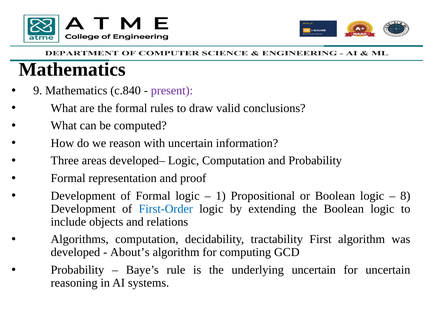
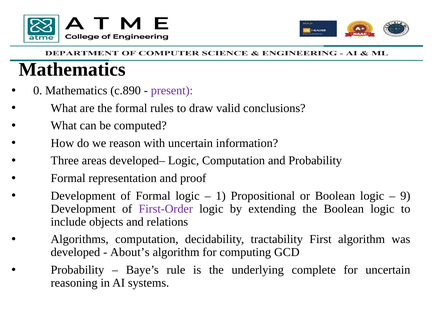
9: 9 -> 0 (38, 90)
c.840: c.840 -> c.890 (126, 90)
8: 8 -> 9 (405, 196)
First-Order colour: blue -> purple (166, 209)
underlying uncertain: uncertain -> complete (314, 270)
